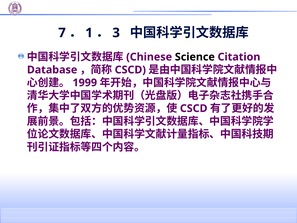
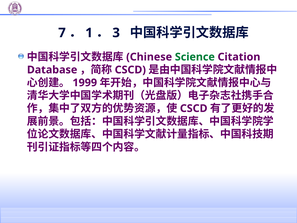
Science colour: black -> green (195, 57)
